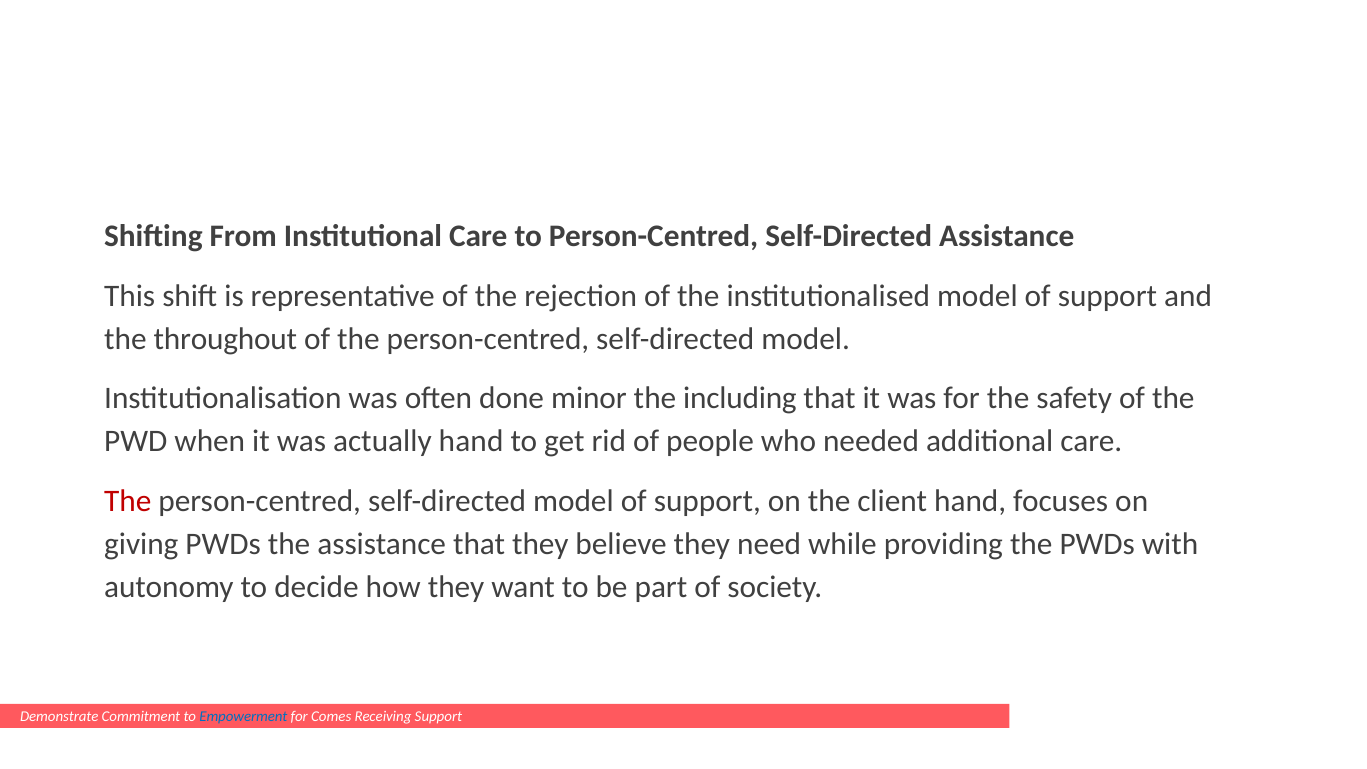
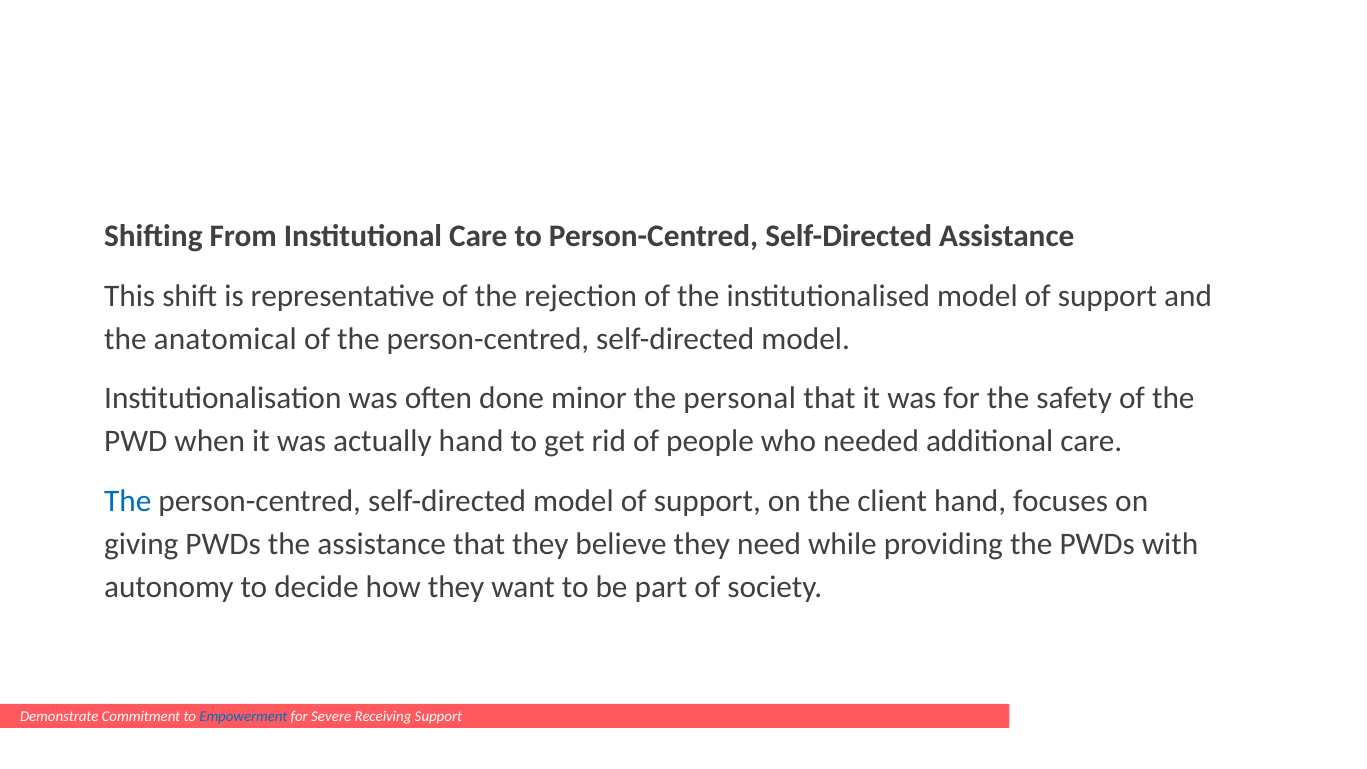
throughout: throughout -> anatomical (225, 339)
including: including -> personal (740, 399)
The colour: red -> blue (128, 501)
Comes: Comes -> Severe (331, 717)
